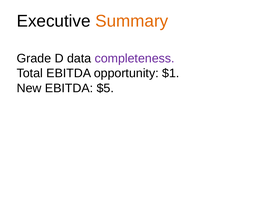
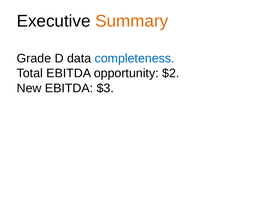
completeness colour: purple -> blue (135, 59)
$1: $1 -> $2 (171, 73)
$5: $5 -> $3 (105, 88)
